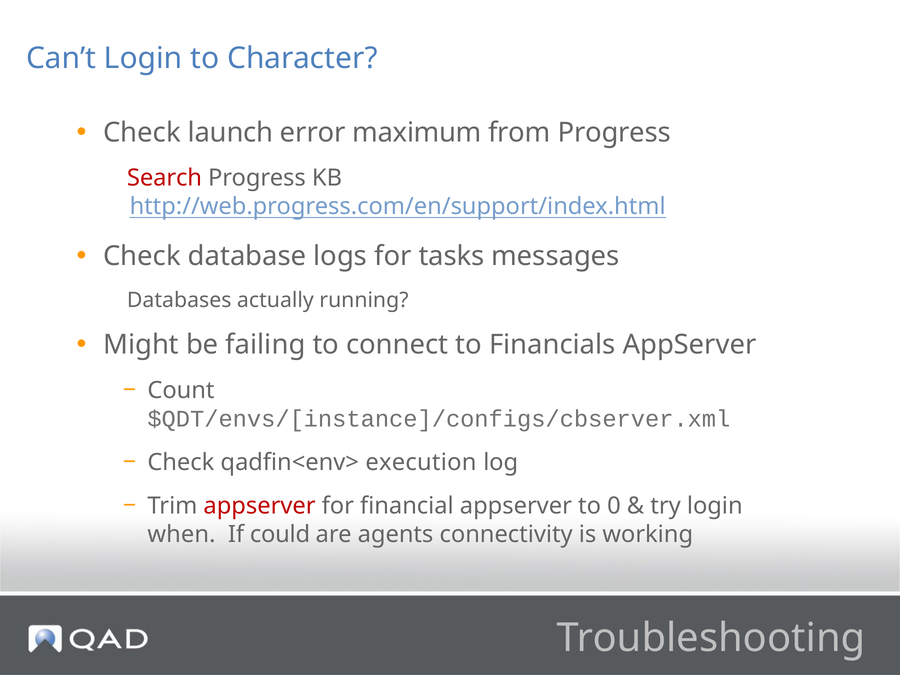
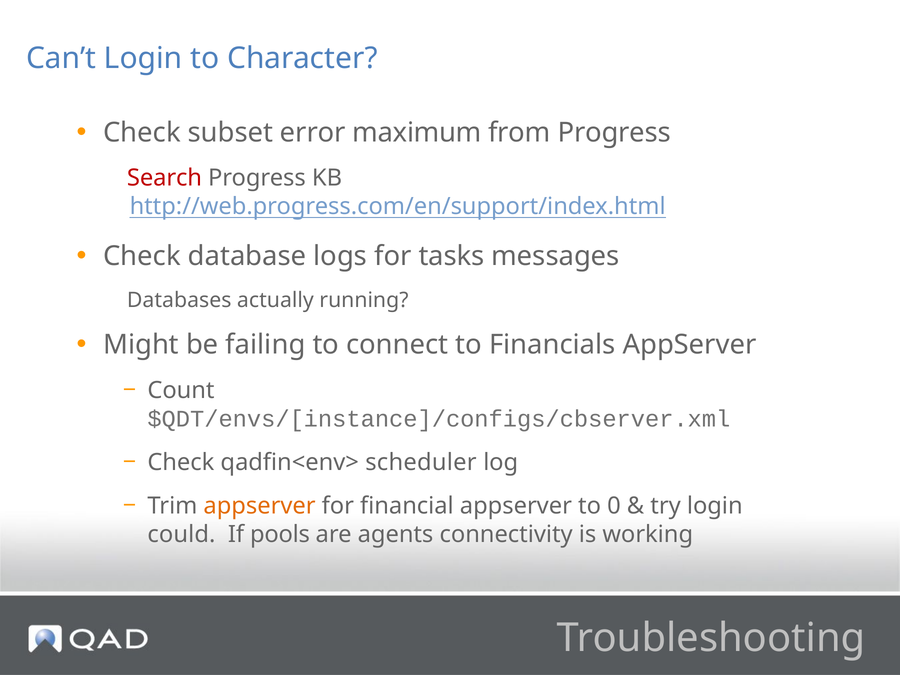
launch: launch -> subset (230, 133)
execution: execution -> scheduler (421, 462)
appserver colour: red -> orange (260, 506)
when: when -> could (181, 534)
could: could -> pools (280, 534)
